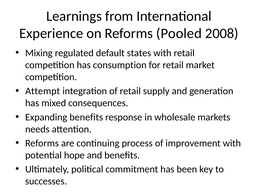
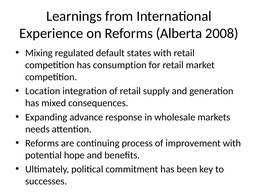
Pooled: Pooled -> Alberta (179, 33)
Attempt: Attempt -> Location (43, 91)
Expanding benefits: benefits -> advance (86, 117)
